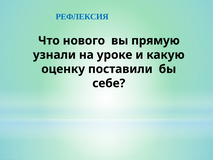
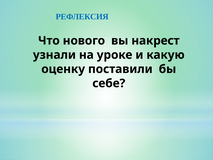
прямую: прямую -> накрест (155, 41)
